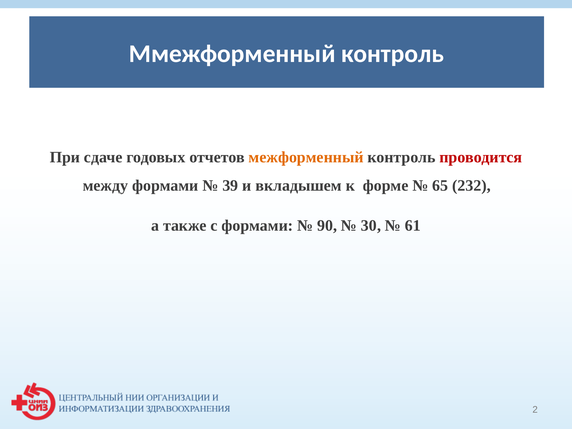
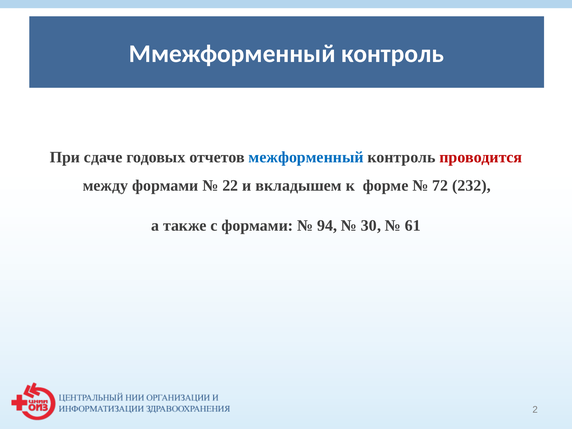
межформенный colour: orange -> blue (306, 157)
39: 39 -> 22 (230, 186)
65: 65 -> 72 (440, 186)
90: 90 -> 94 (327, 225)
